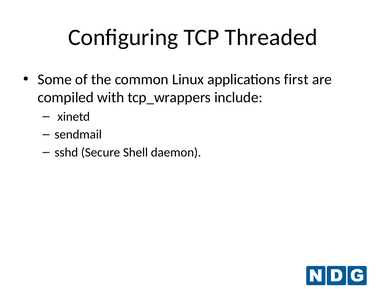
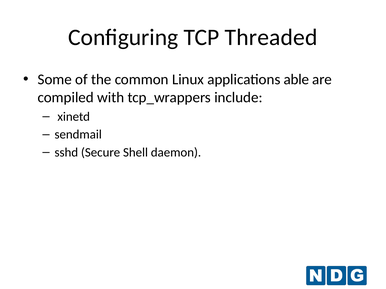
first: first -> able (296, 80)
